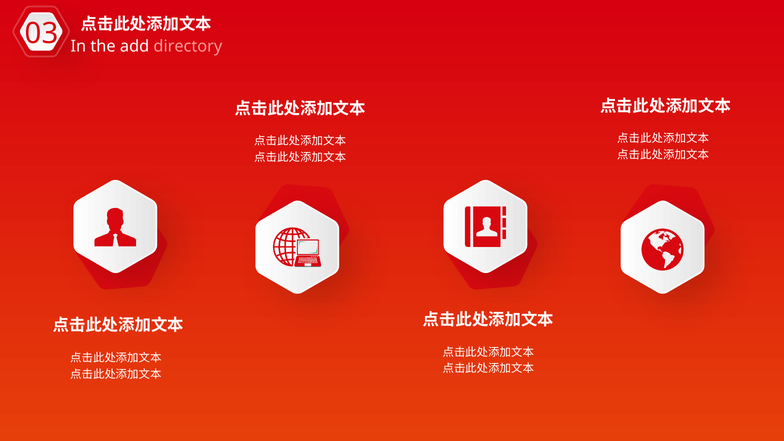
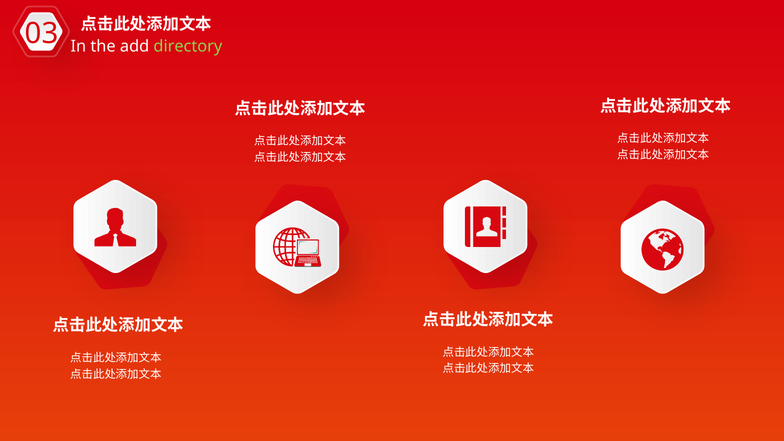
directory colour: pink -> light green (188, 46)
